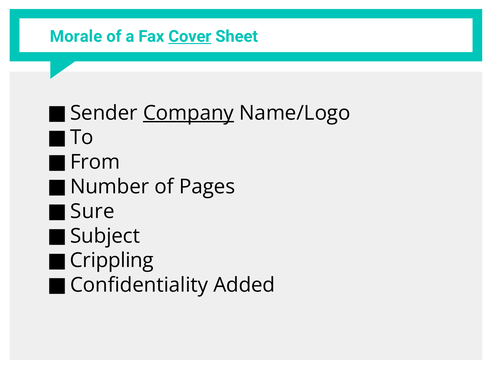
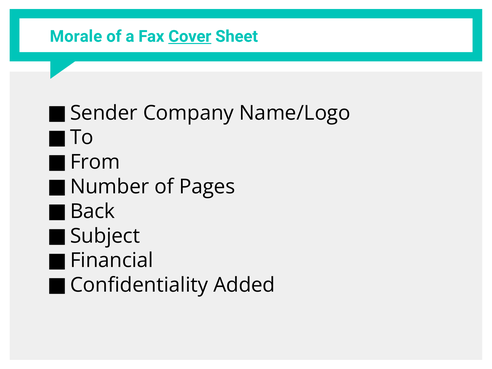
Company underline: present -> none (188, 113)
Sure: Sure -> Back (93, 211)
Crippling: Crippling -> Financial (112, 261)
